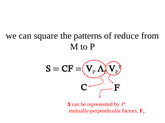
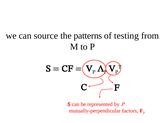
square: square -> source (46, 36)
reduce: reduce -> testing (126, 36)
